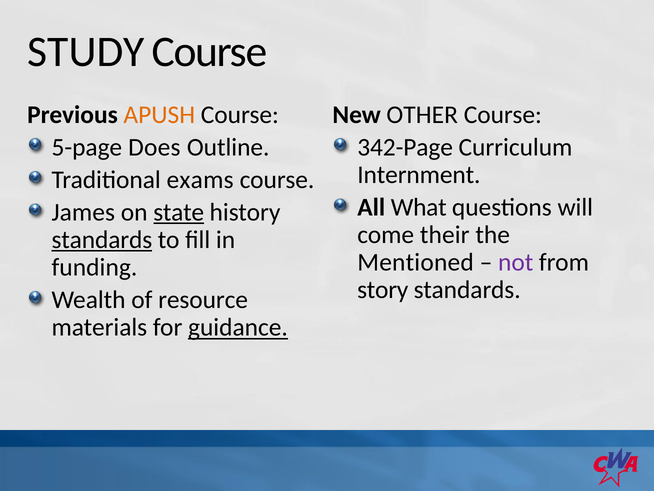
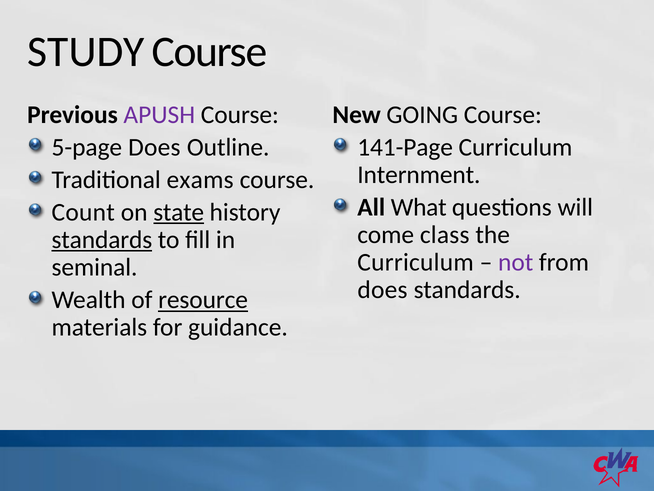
APUSH colour: orange -> purple (159, 115)
OTHER: OTHER -> GOING (422, 115)
342-Page: 342-Page -> 141-Page (405, 147)
James: James -> Count (83, 212)
their: their -> class (445, 235)
Mentioned: Mentioned -> Curriculum (416, 262)
funding: funding -> seminal (95, 267)
story: story -> does (383, 290)
resource underline: none -> present (203, 300)
guidance underline: present -> none (238, 327)
